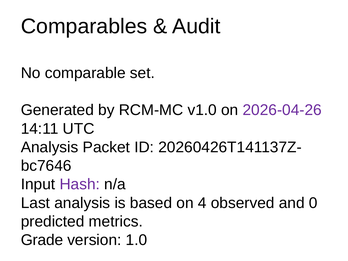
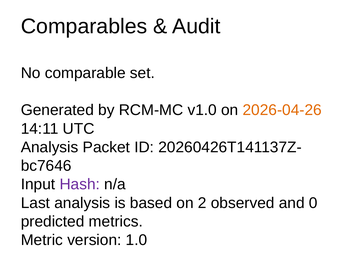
2026-04-26 colour: purple -> orange (282, 110)
4: 4 -> 2 (202, 203)
Grade: Grade -> Metric (42, 240)
